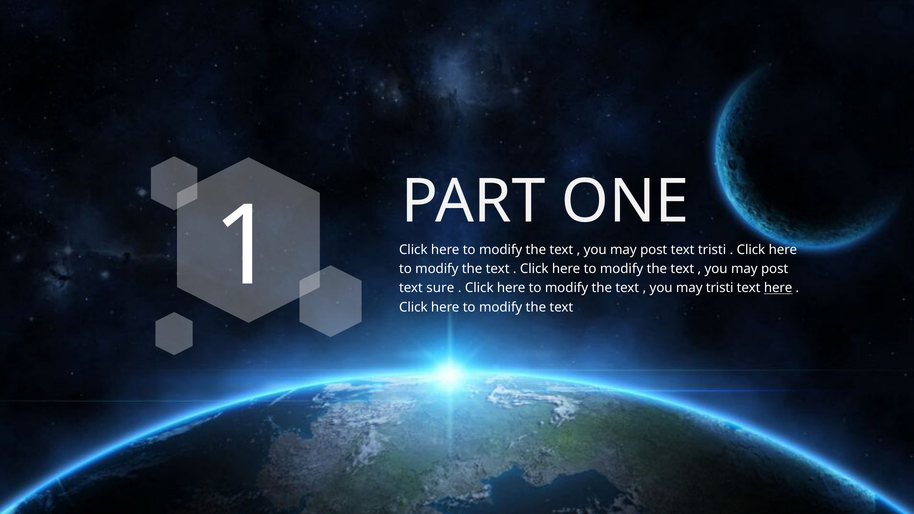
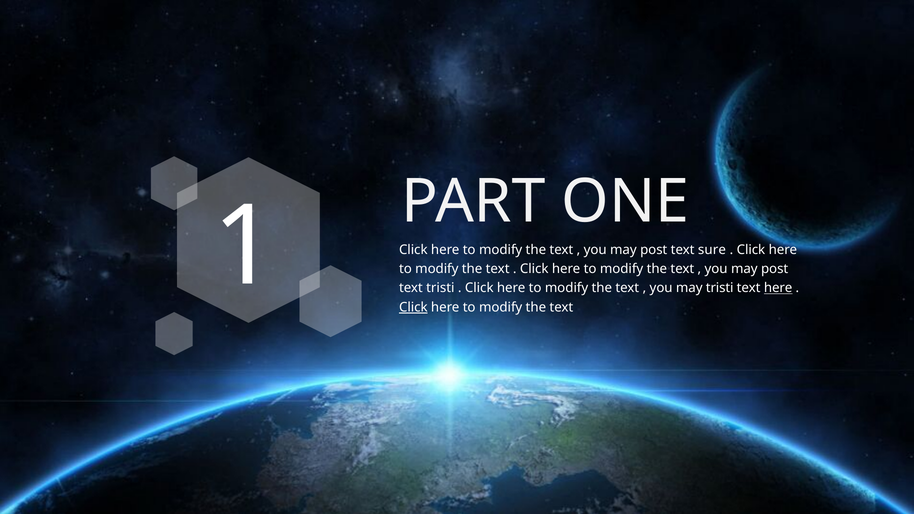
text tristi: tristi -> sure (712, 250)
text sure: sure -> tristi (440, 288)
Click underline: none -> present (413, 307)
